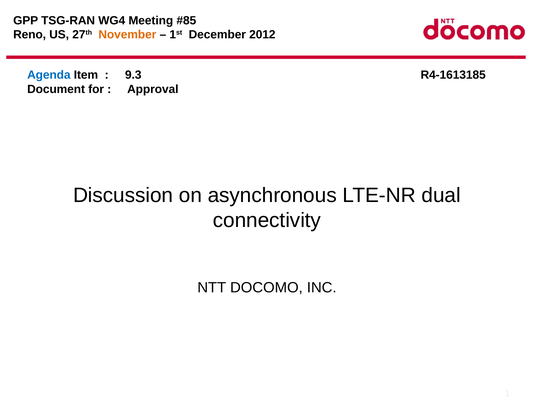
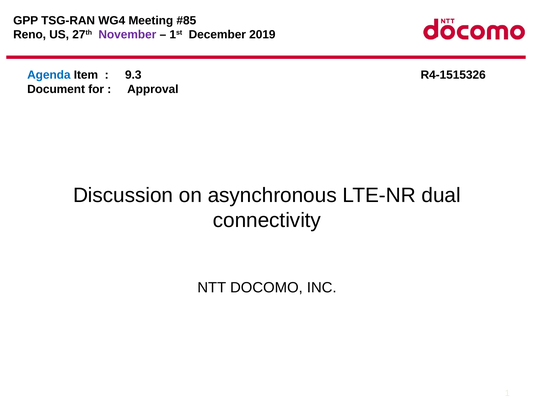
November colour: orange -> purple (127, 35)
2012: 2012 -> 2019 (262, 35)
R4-1613185: R4-1613185 -> R4-1515326 (453, 75)
